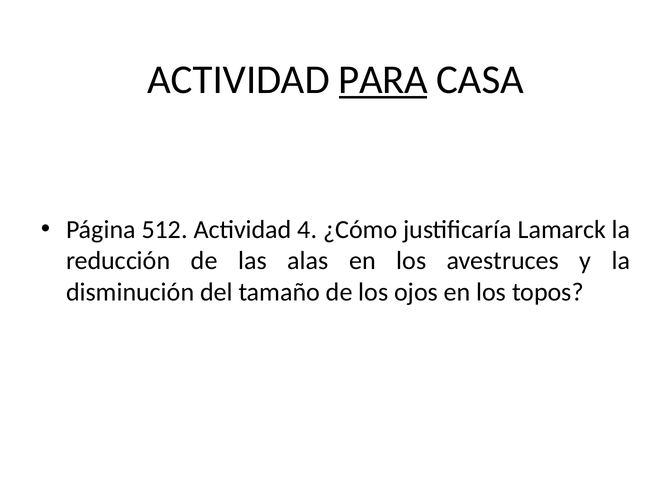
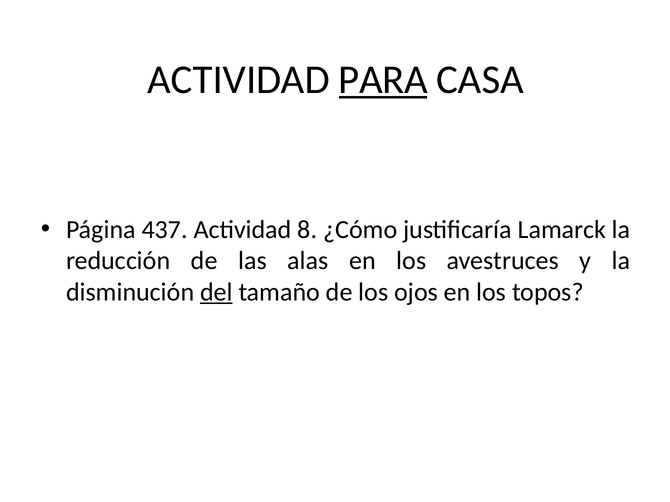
512: 512 -> 437 (165, 230)
4: 4 -> 8 (307, 230)
del underline: none -> present (216, 292)
